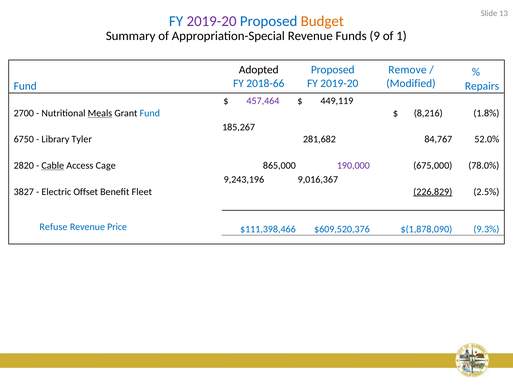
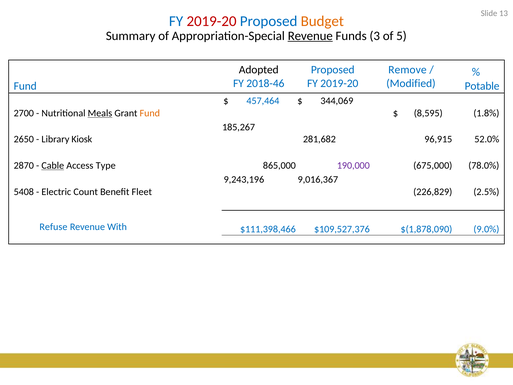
2019-20 colour: purple -> red (212, 21)
Revenue underline: none -> present (310, 36)
9: 9 -> 3 (375, 36)
1: 1 -> 5 (402, 36)
2018-66: 2018-66 -> 2018-46 (265, 83)
Repairs: Repairs -> Potable (482, 86)
457,464 colour: purple -> blue (263, 101)
449,119: 449,119 -> 344,069 (337, 101)
Fund colour: blue -> orange (150, 113)
8,216: 8,216 -> 8,595 (428, 113)
6750: 6750 -> 2650 (24, 139)
Tyler: Tyler -> Kiosk (82, 139)
84,767: 84,767 -> 96,915 (438, 139)
2820: 2820 -> 2870 (24, 165)
Cage: Cage -> Type (106, 165)
3827: 3827 -> 5408 (24, 192)
Offset: Offset -> Count (86, 192)
226,829 underline: present -> none (433, 192)
Price: Price -> With (117, 227)
$609,520,376: $609,520,376 -> $109,527,376 (342, 229)
9.3%: 9.3% -> 9.0% (486, 229)
